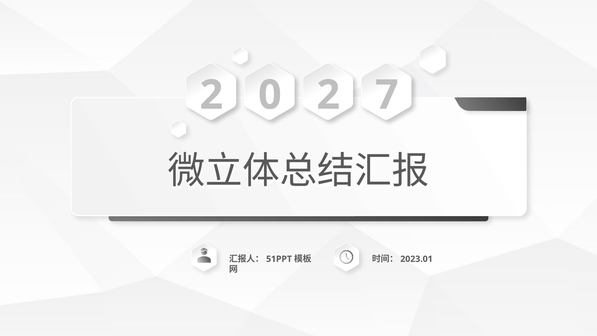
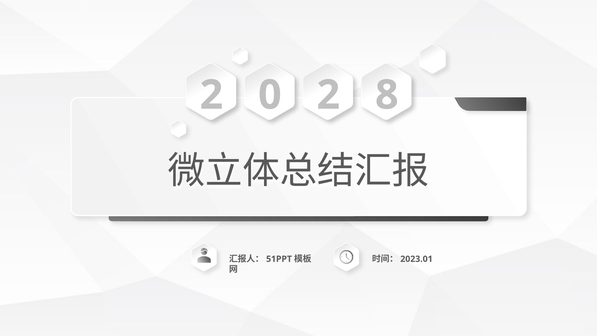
7: 7 -> 8 (387, 95)
